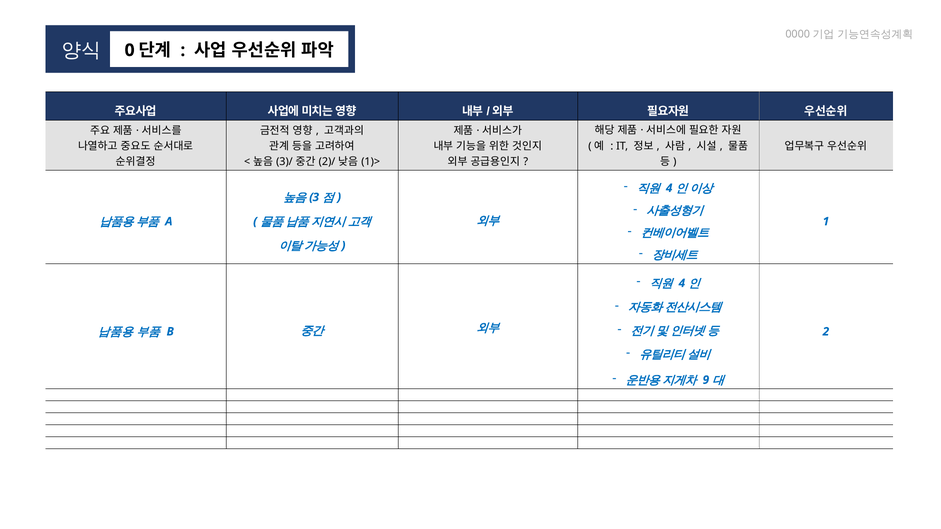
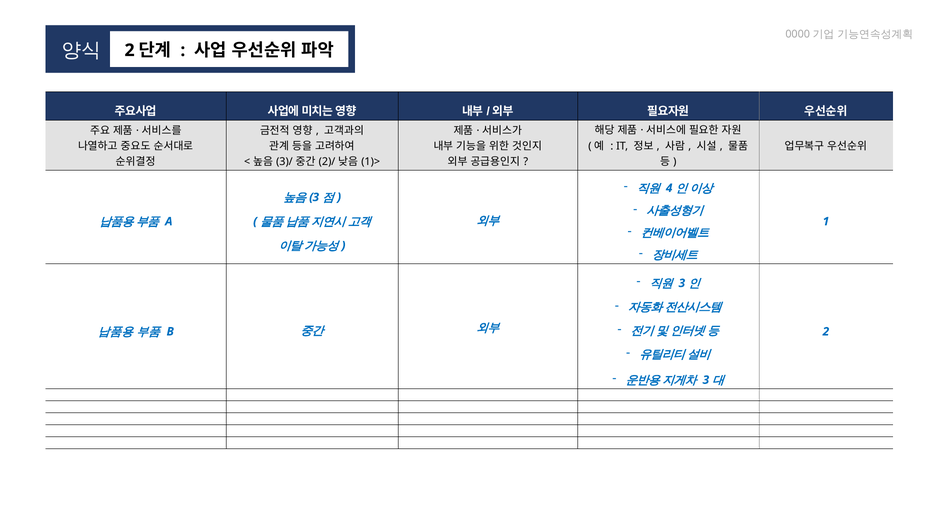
0: 0 -> 2 (130, 50)
4: 4 -> 3 (682, 283)
9: 9 -> 3 (706, 380)
